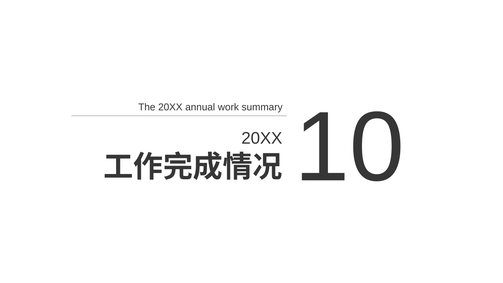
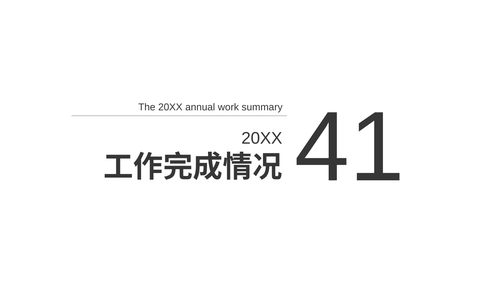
10: 10 -> 41 (349, 148)
